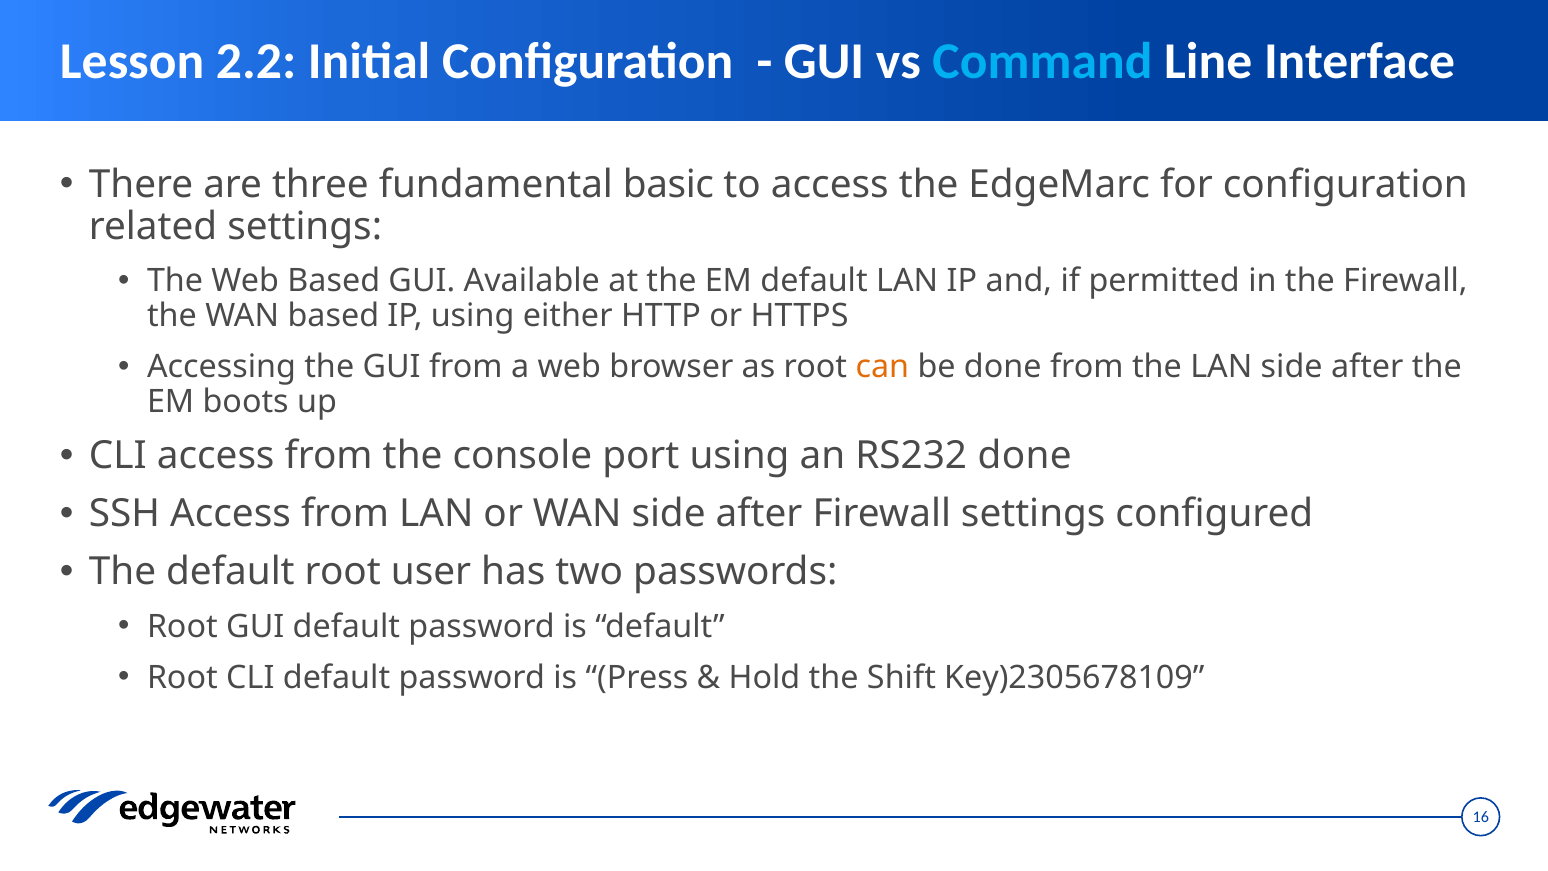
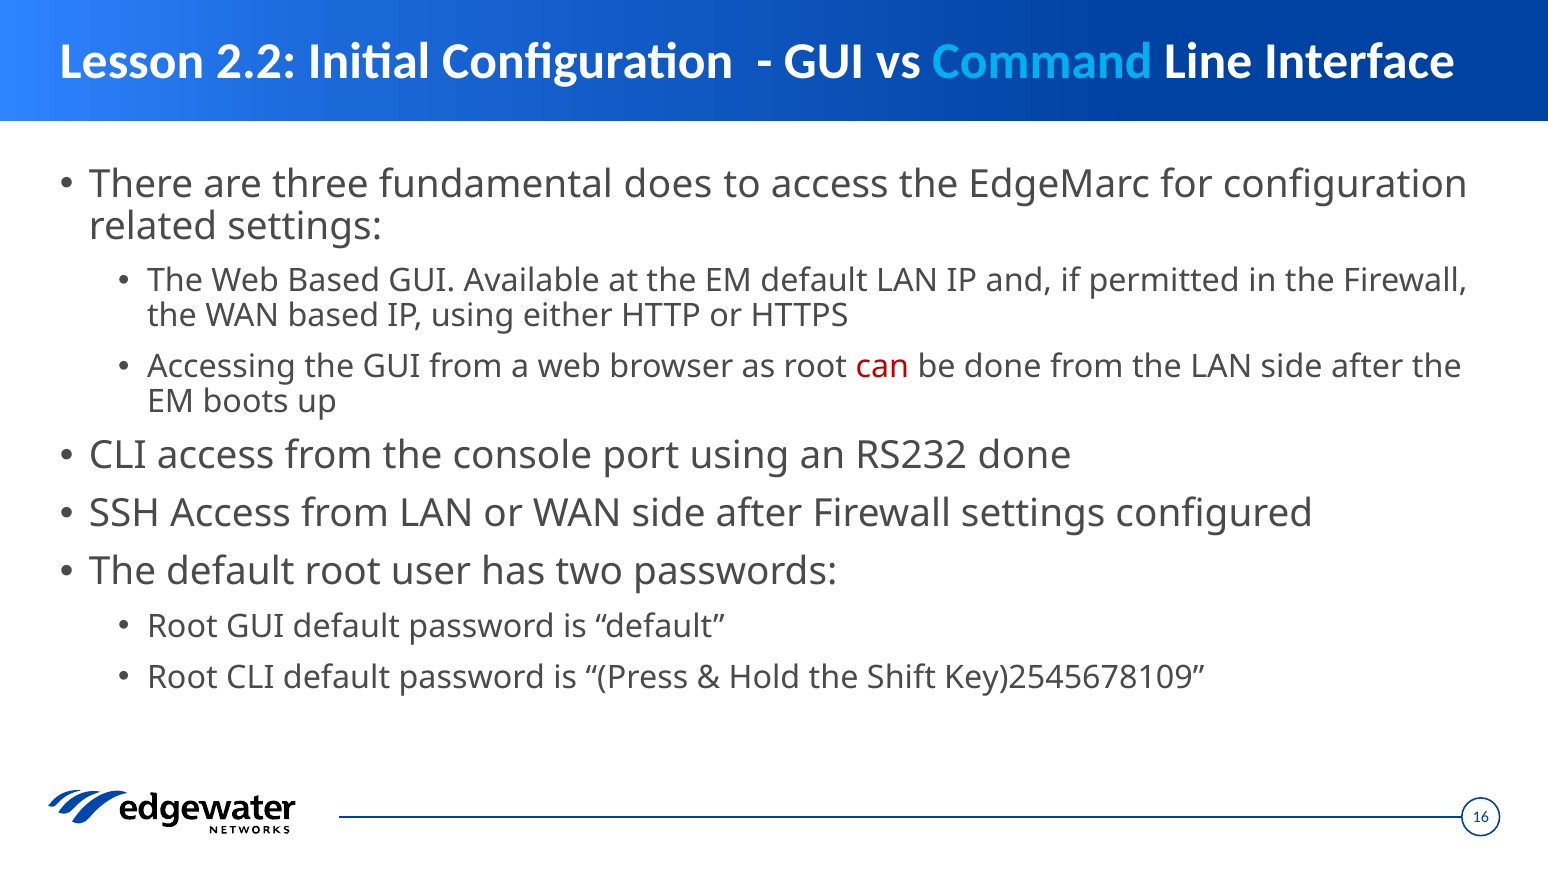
basic: basic -> does (668, 185)
can colour: orange -> red (882, 367)
Key)2305678109: Key)2305678109 -> Key)2545678109 (1074, 677)
